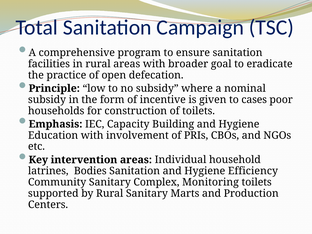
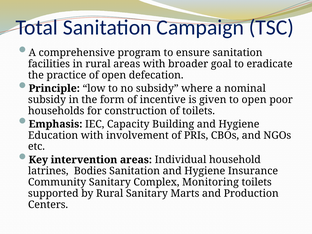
to cases: cases -> open (254, 100)
Efficiency: Efficiency -> Insurance (253, 171)
